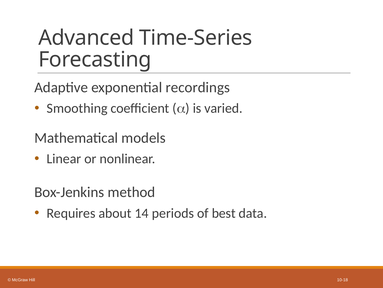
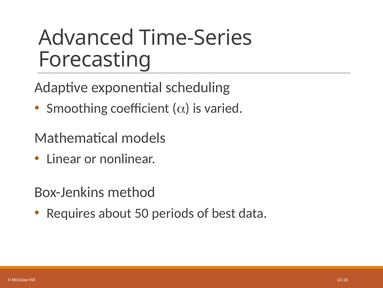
recordings: recordings -> scheduling (198, 87)
14: 14 -> 50 (142, 213)
